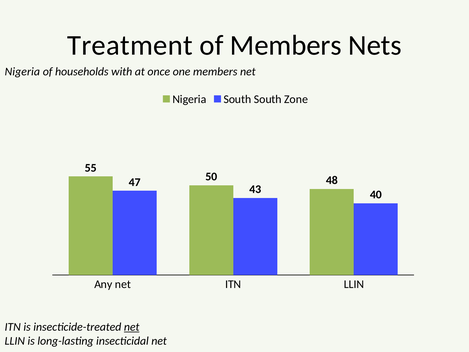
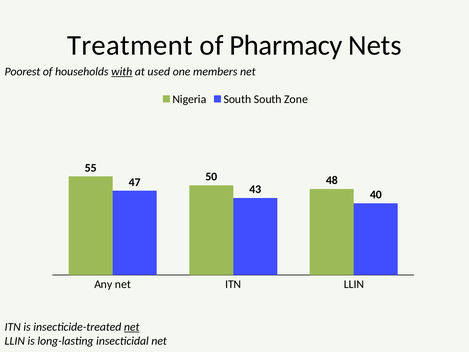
of Members: Members -> Pharmacy (286, 45)
Nigeria: Nigeria -> Poorest (22, 71)
with underline: none -> present (122, 71)
once: once -> used (159, 71)
